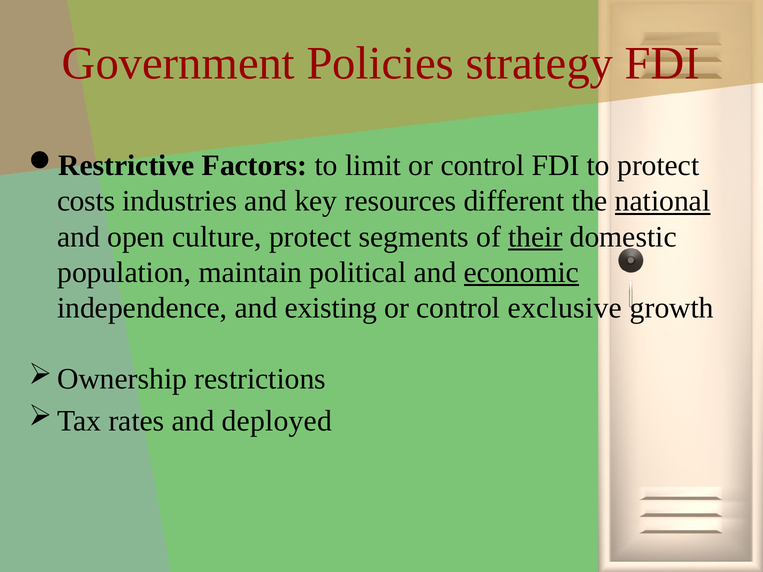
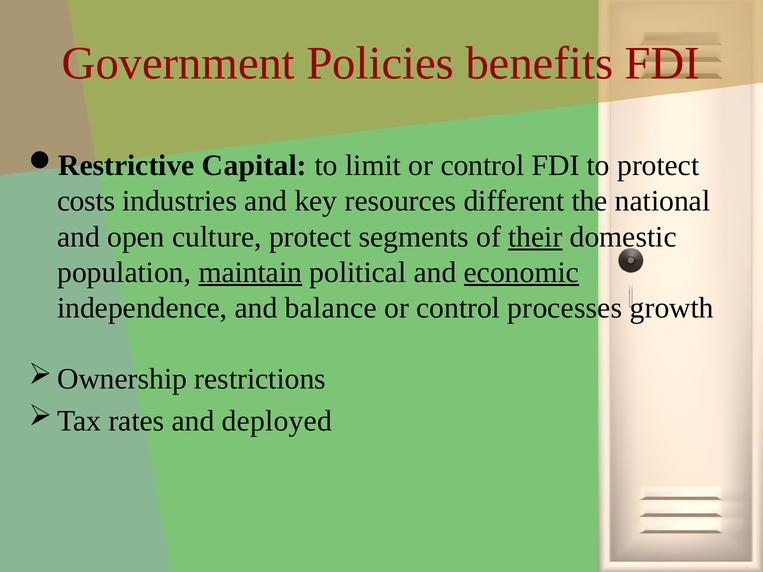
strategy: strategy -> benefits (539, 64)
Factors: Factors -> Capital (254, 166)
national underline: present -> none (663, 201)
maintain underline: none -> present (250, 272)
existing: existing -> balance (331, 308)
exclusive: exclusive -> processes (565, 308)
